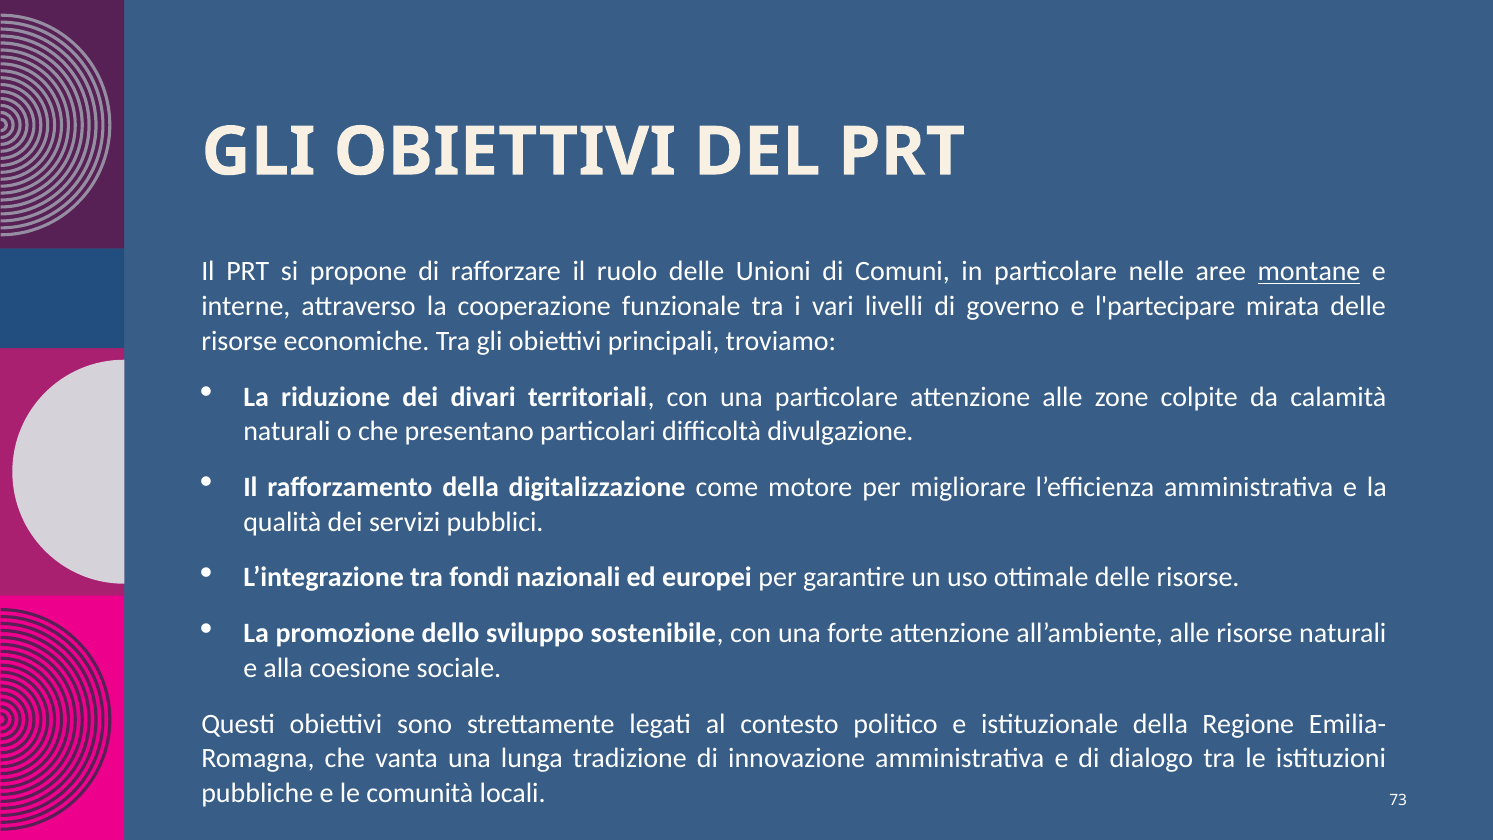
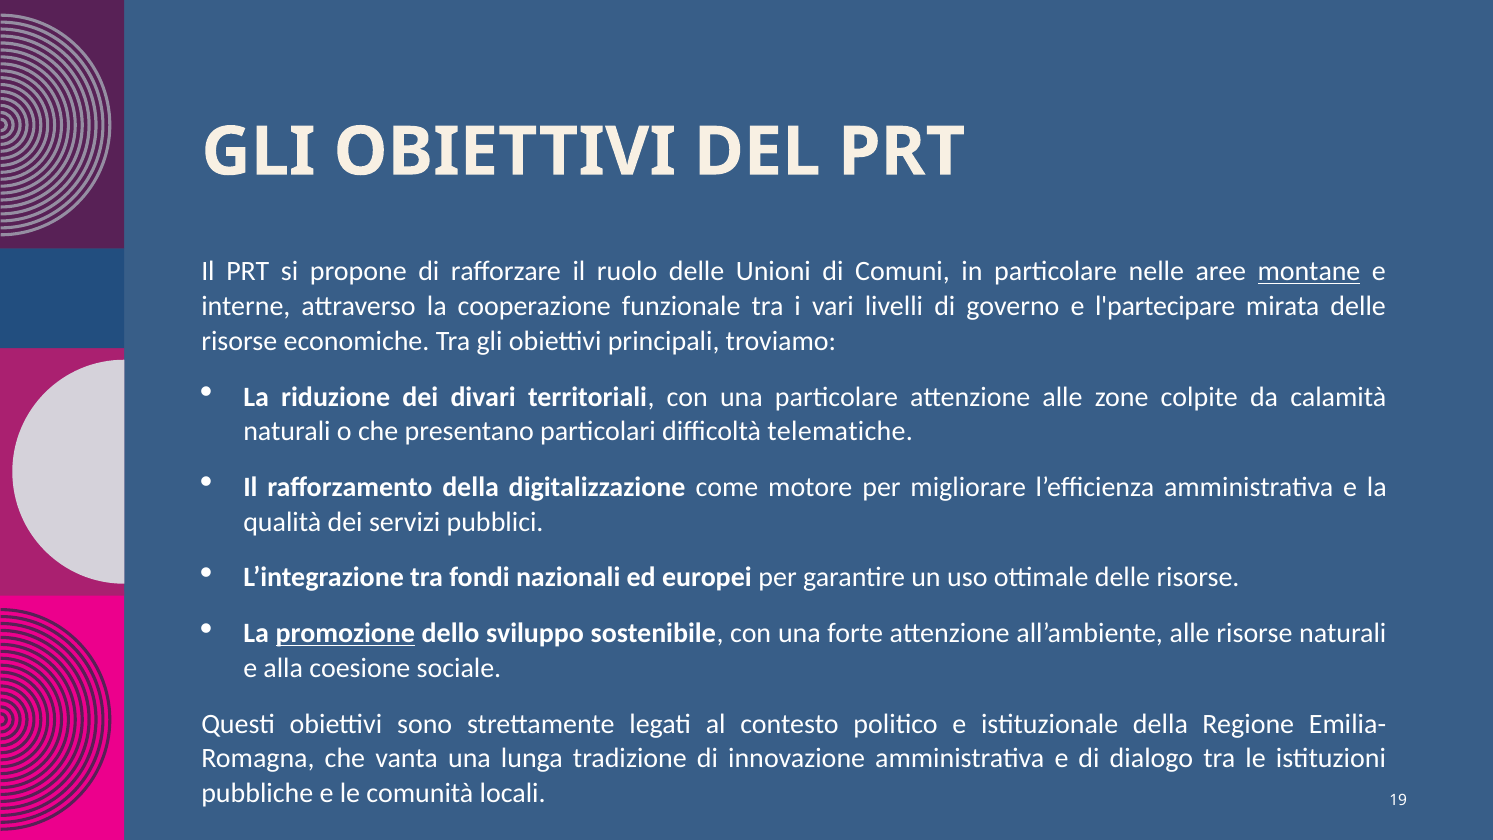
divulgazione: divulgazione -> telematiche (840, 431)
promozione underline: none -> present (345, 633)
73: 73 -> 19 (1398, 801)
